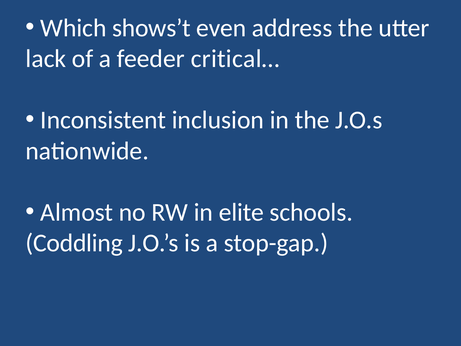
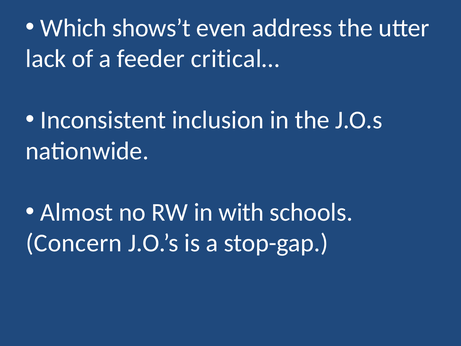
elite: elite -> with (241, 212)
Coddling: Coddling -> Concern (74, 243)
